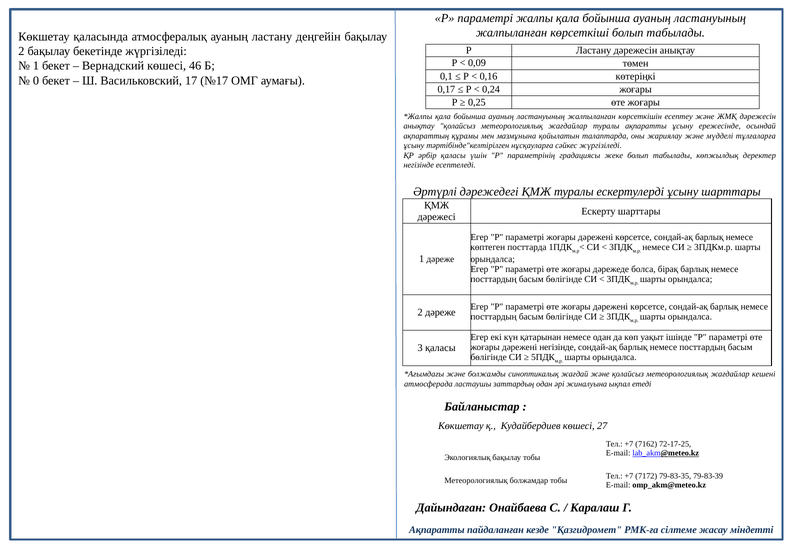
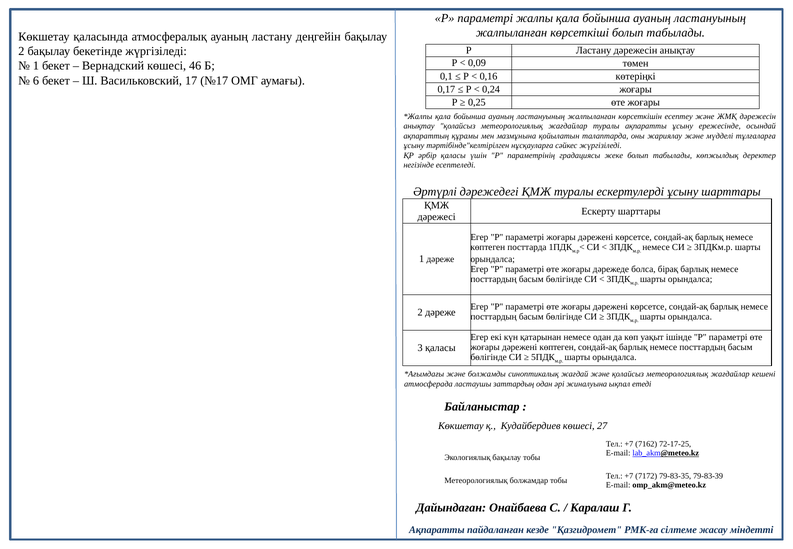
0: 0 -> 6 (36, 81)
дәрежені негізінде: негізінде -> көптеген (558, 347)
